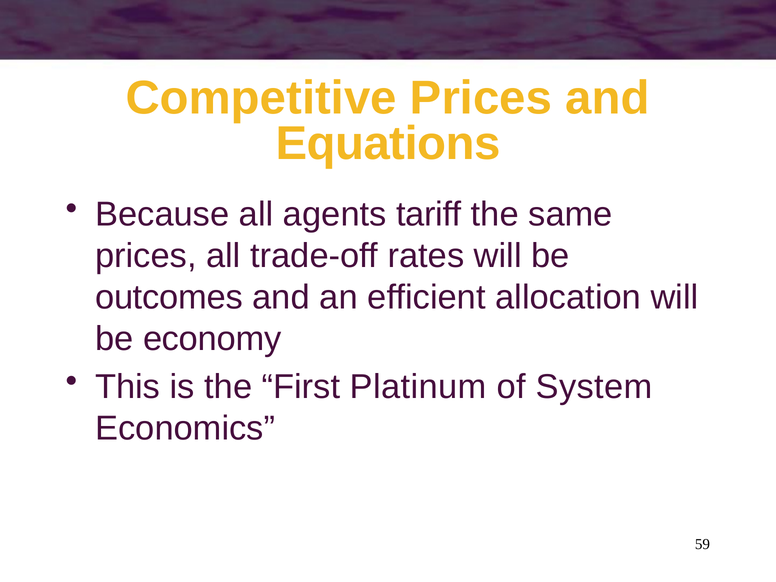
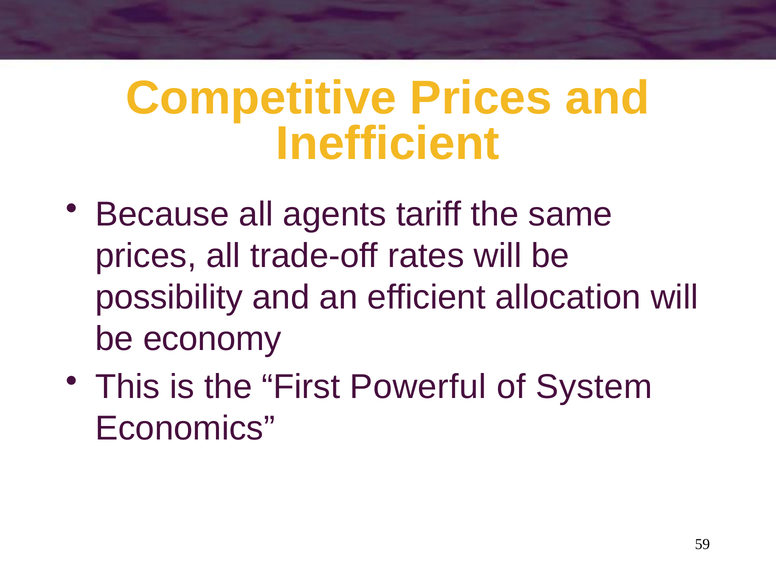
Equations: Equations -> Inefficient (388, 144)
outcomes: outcomes -> possibility (169, 297)
Platinum: Platinum -> Powerful (418, 387)
